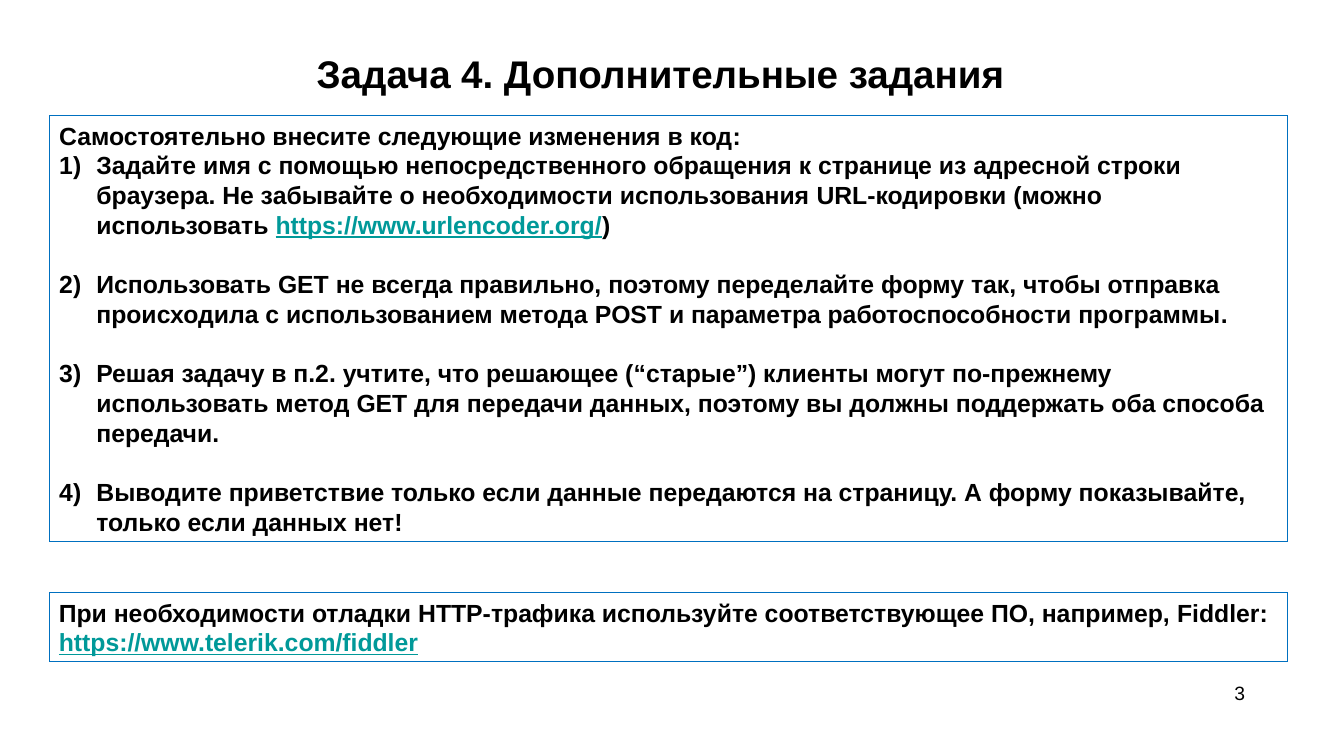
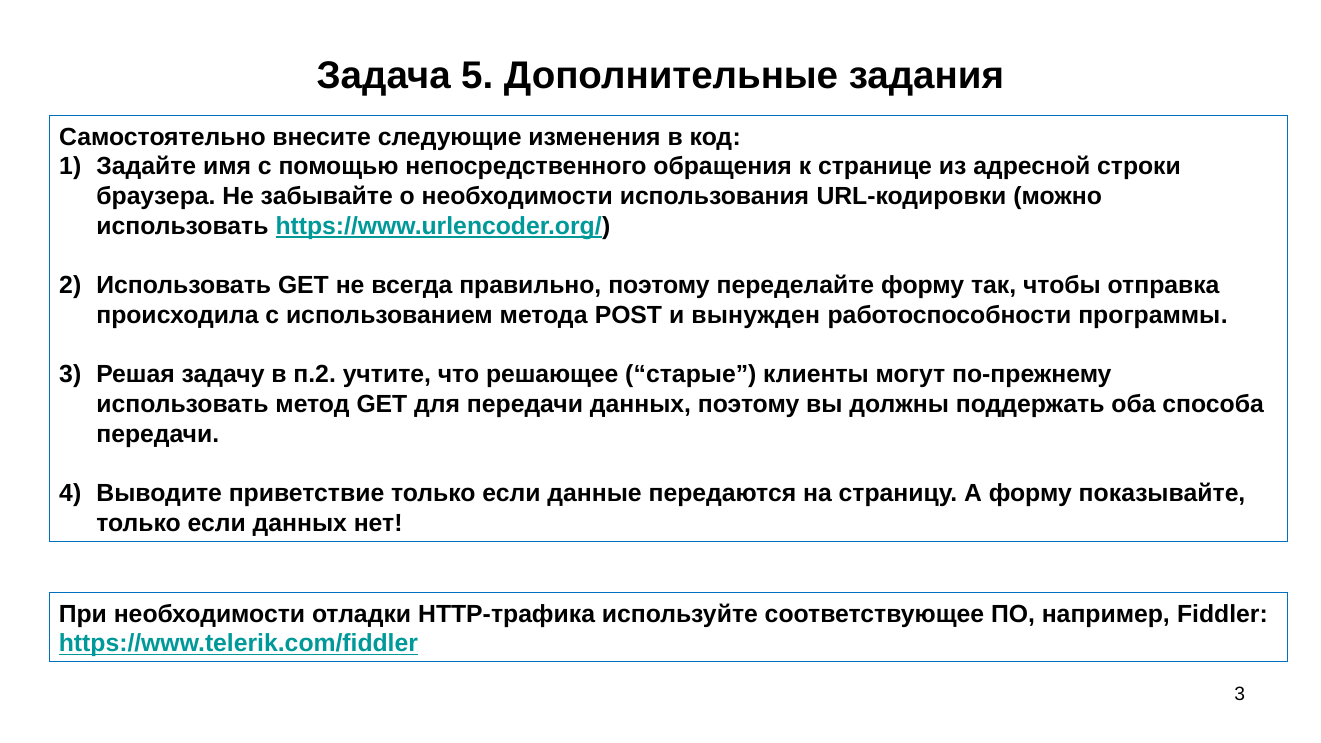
Задача 4: 4 -> 5 (477, 75)
параметра: параметра -> вынужден (756, 315)
